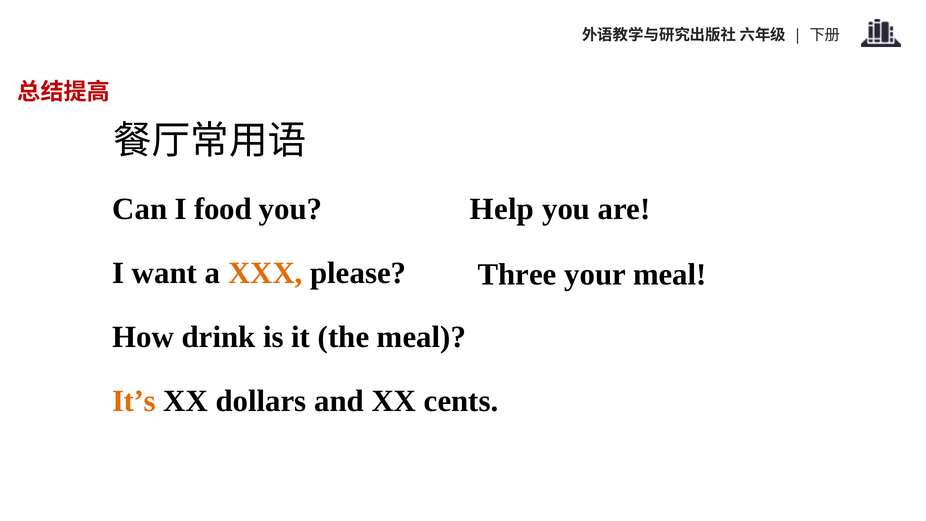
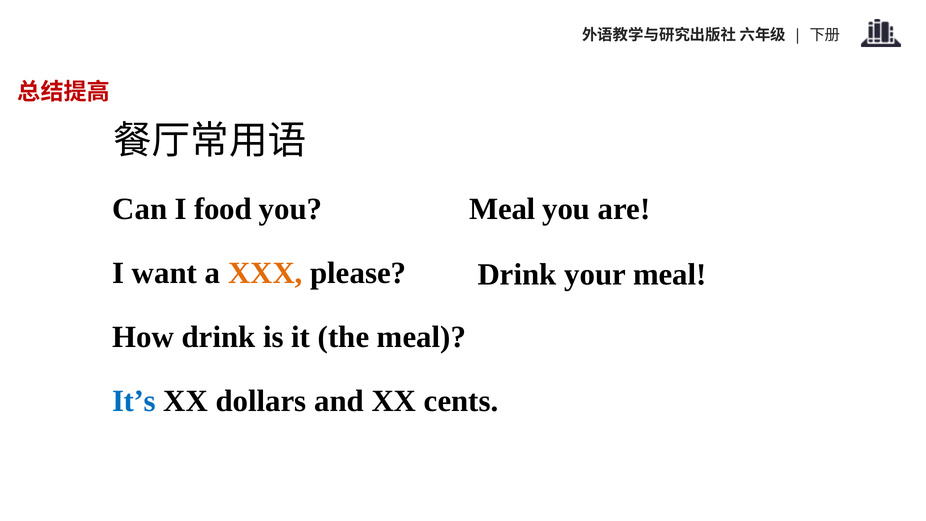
Help: Help -> Meal (502, 209)
Three: Three -> Drink (517, 274)
It’s colour: orange -> blue (134, 401)
